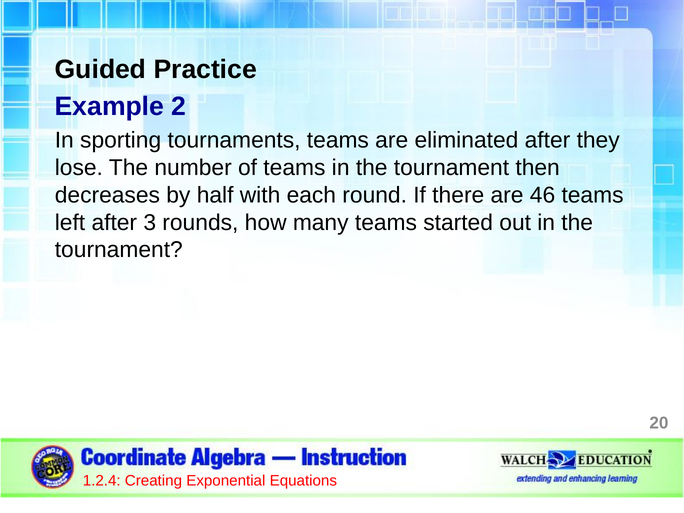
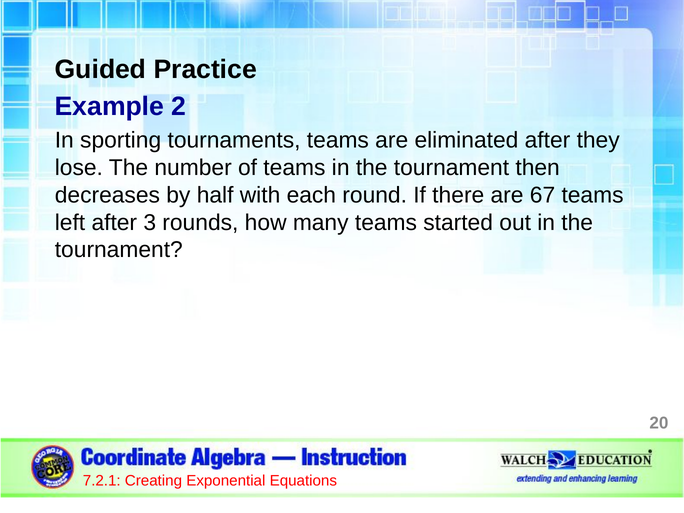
46: 46 -> 67 (543, 195)
1.2.4: 1.2.4 -> 7.2.1 (102, 481)
